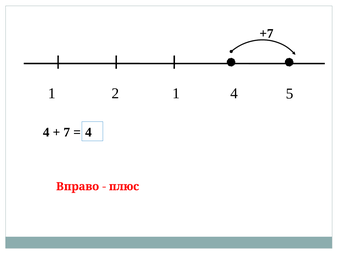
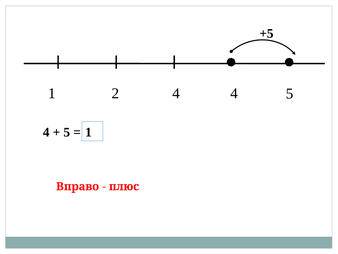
+7: +7 -> +5 (266, 33)
1 1: 1 -> 4 (176, 93)
7: 7 -> 5 (67, 132)
4: 4 -> 1 (88, 132)
